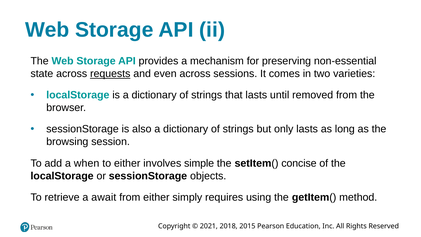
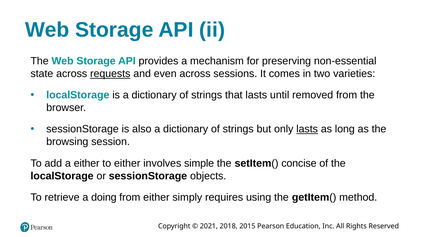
lasts underline: none -> present (307, 129)
a when: when -> either (87, 163)
await: await -> doing (104, 197)
